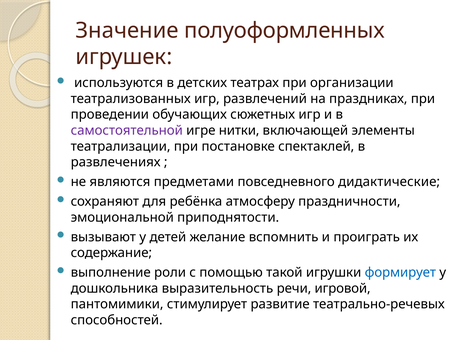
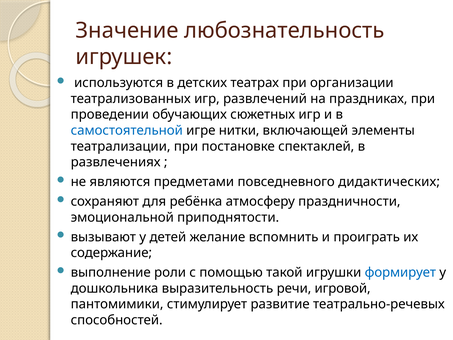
полуоформленных: полуоформленных -> любознательность (284, 31)
самостоятельной colour: purple -> blue (127, 130)
дидактические: дидактические -> дидактических (389, 182)
